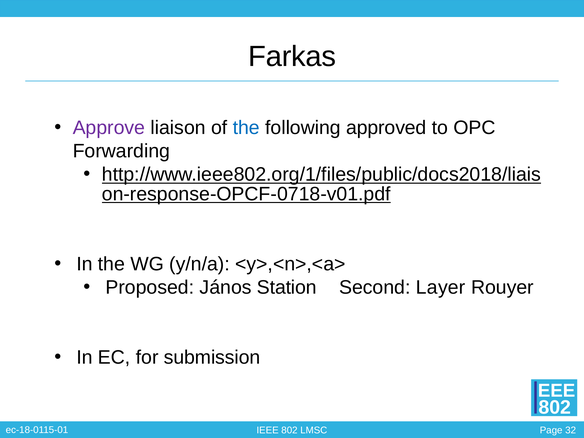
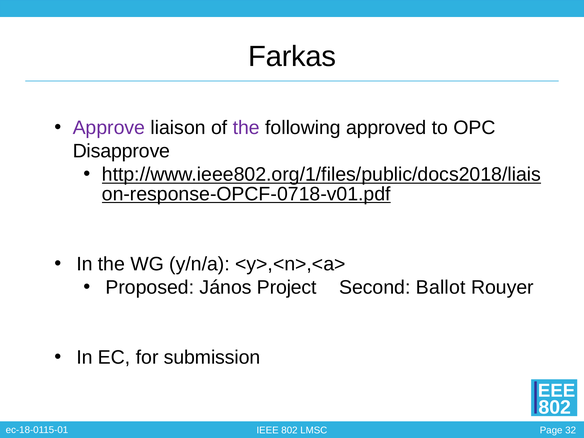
the colour: blue -> purple (246, 128)
Forwarding: Forwarding -> Disapprove (121, 151)
Station: Station -> Project (287, 287)
Layer: Layer -> Ballot (441, 287)
